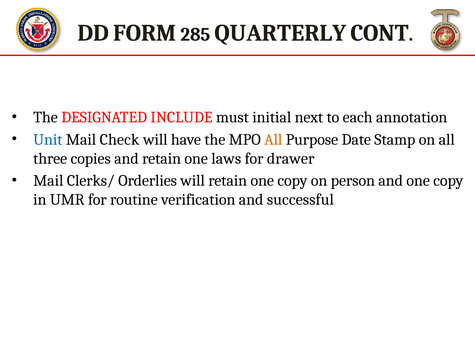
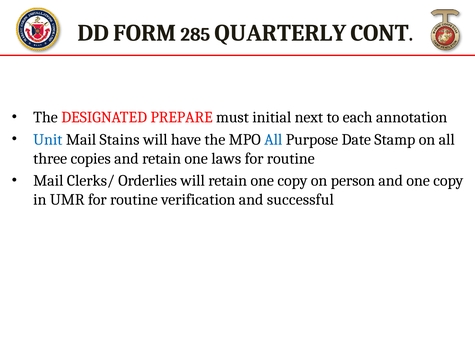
INCLUDE: INCLUDE -> PREPARE (182, 117)
Check: Check -> Stains (120, 140)
All colour: orange -> blue (273, 140)
drawer: drawer -> routine (291, 159)
